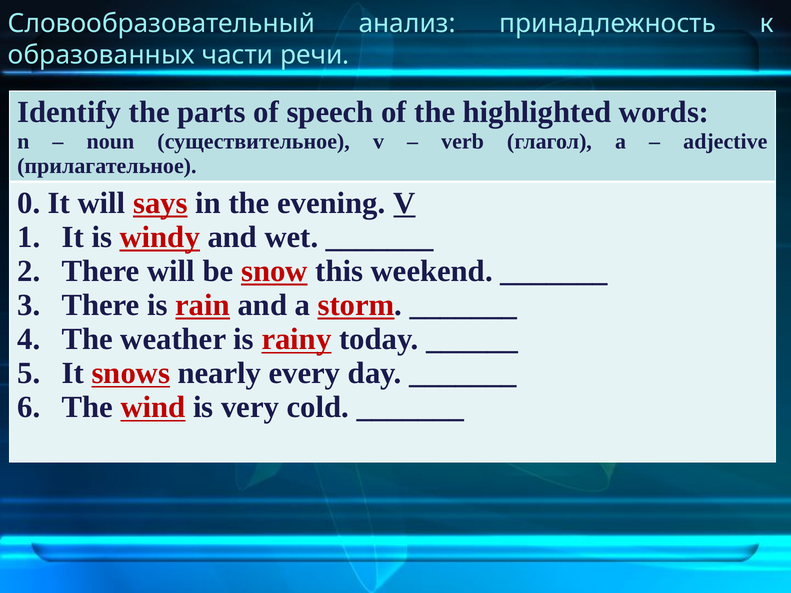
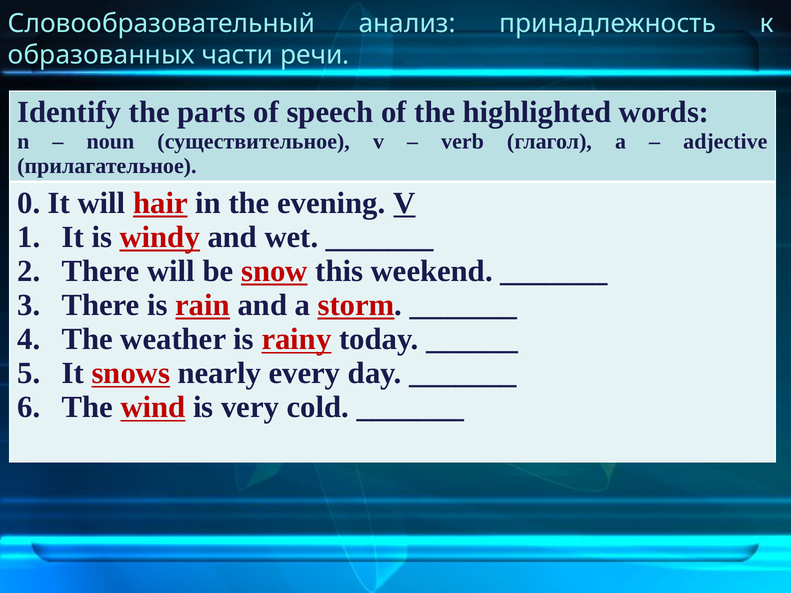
says: says -> hair (160, 203)
